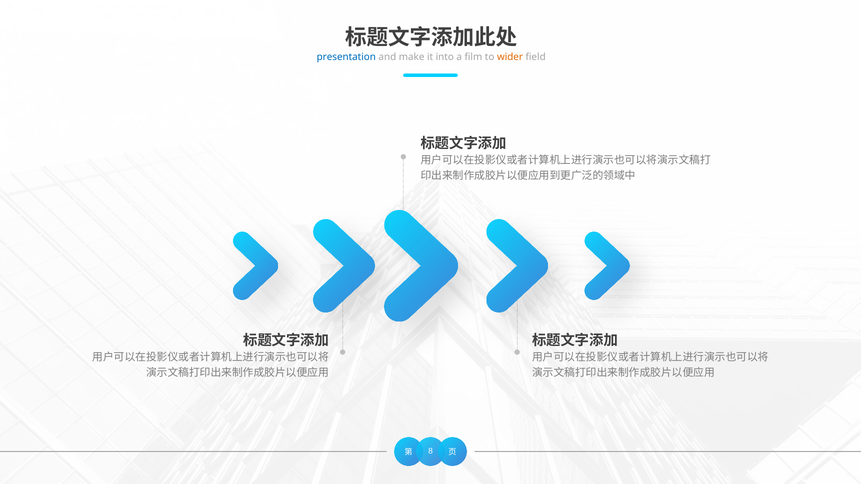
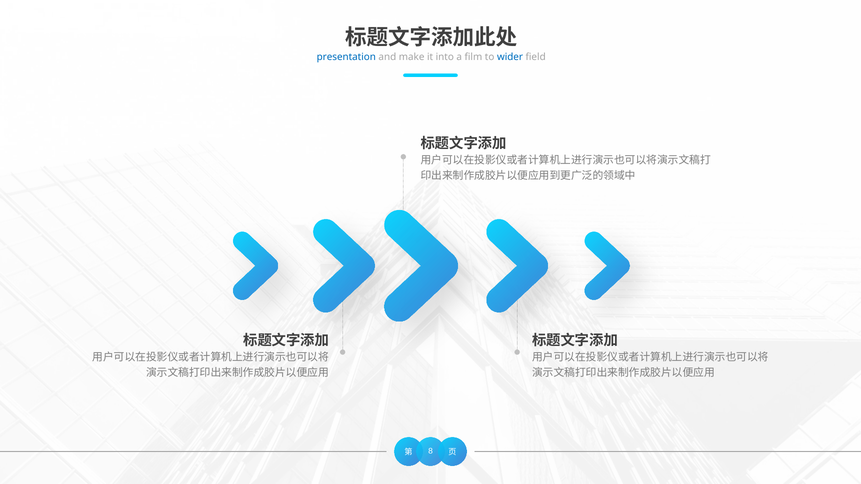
wider colour: orange -> blue (510, 57)
